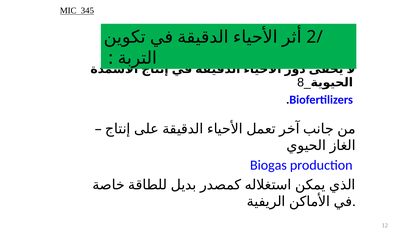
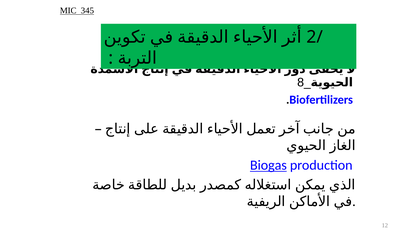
Biogas underline: none -> present (268, 165)
